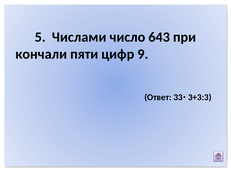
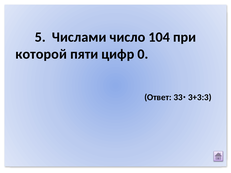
643: 643 -> 104 (159, 37)
кончали: кончали -> которой (41, 54)
9: 9 -> 0 (143, 54)
